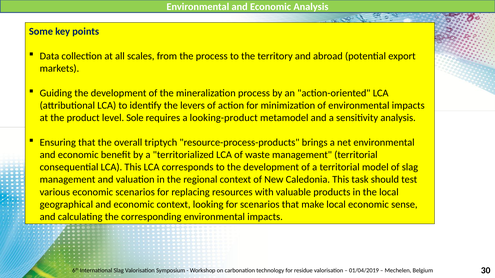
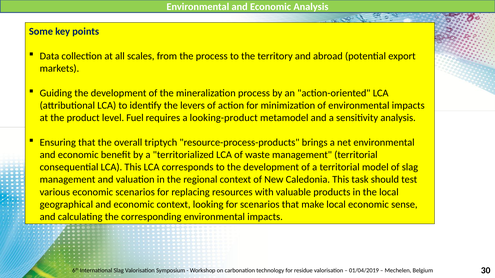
Sole: Sole -> Fuel (135, 118)
